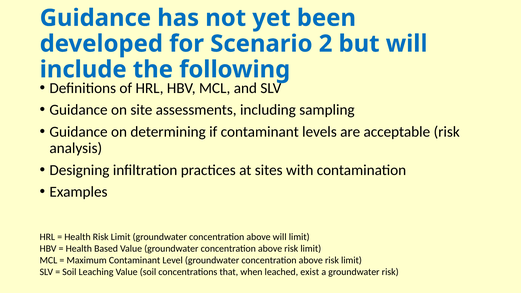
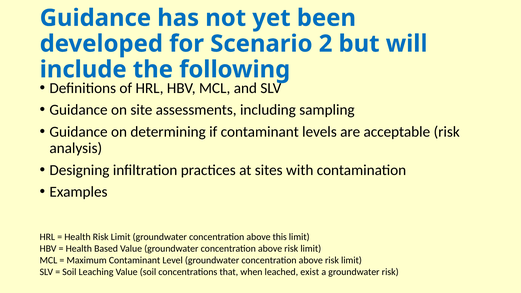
above will: will -> this (280, 237)
